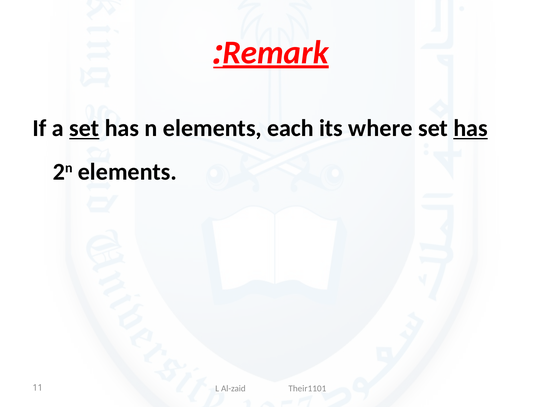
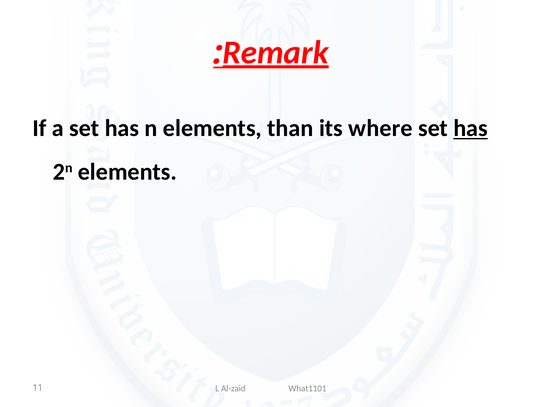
set underline: present -> none (84, 128)
each: each -> than (290, 128)
Their1101: Their1101 -> What1101 (307, 388)
